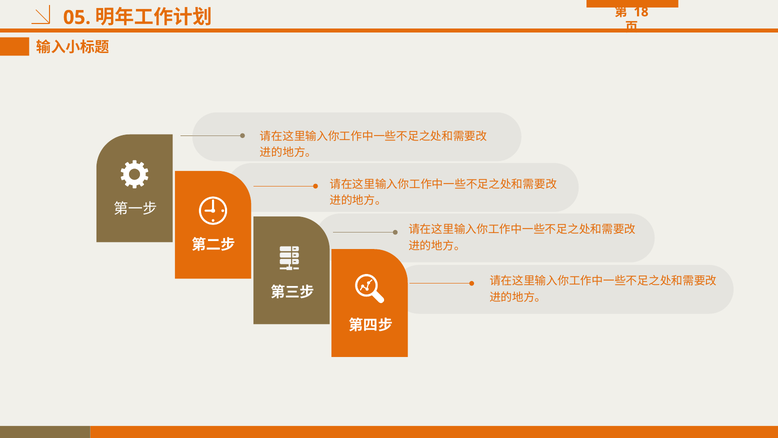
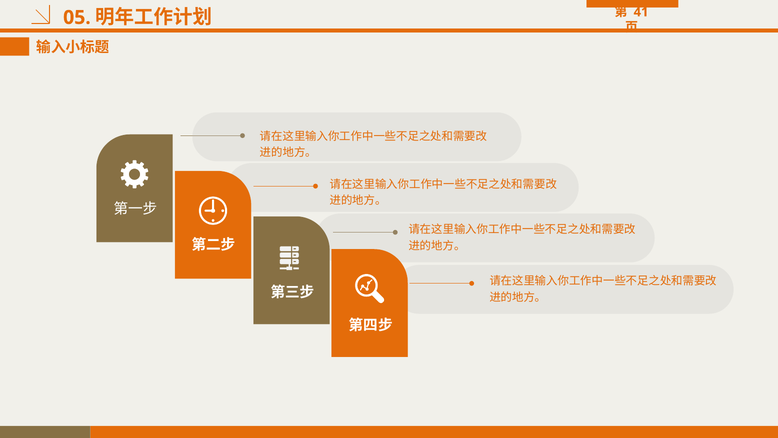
18: 18 -> 41 (641, 12)
